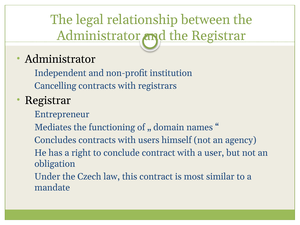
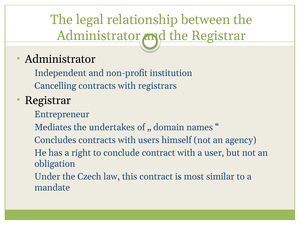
functioning: functioning -> undertakes (112, 127)
